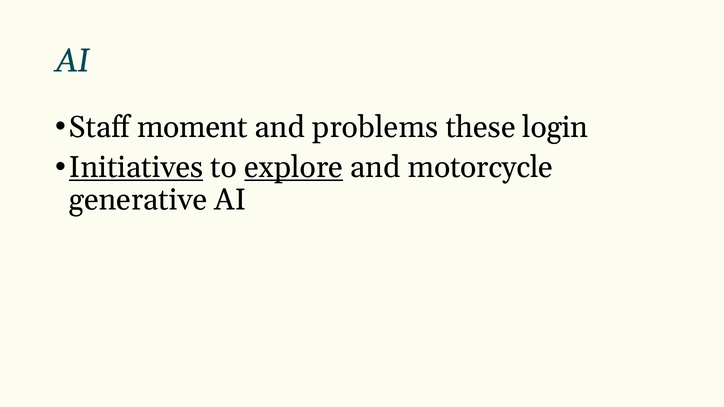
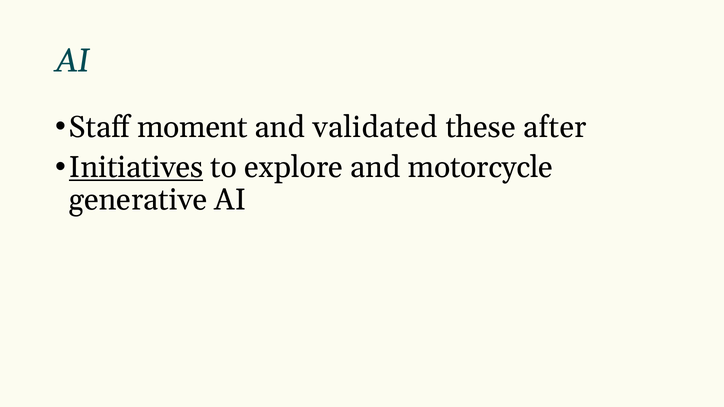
problems: problems -> validated (375, 127)
login: login -> after (555, 127)
explore underline: present -> none (294, 167)
